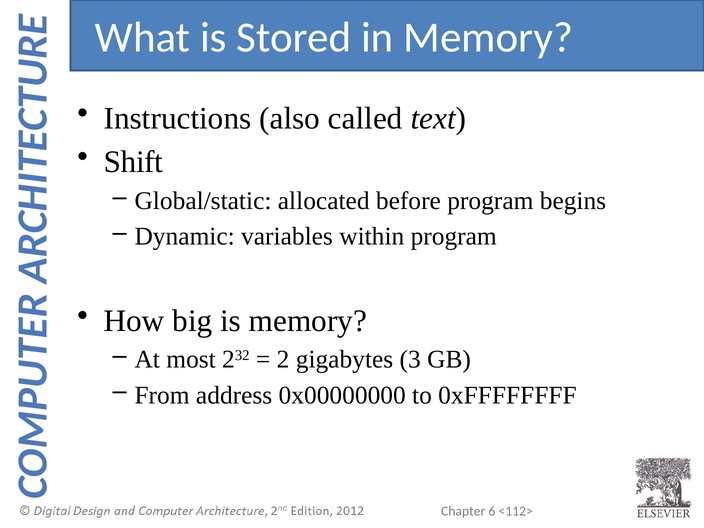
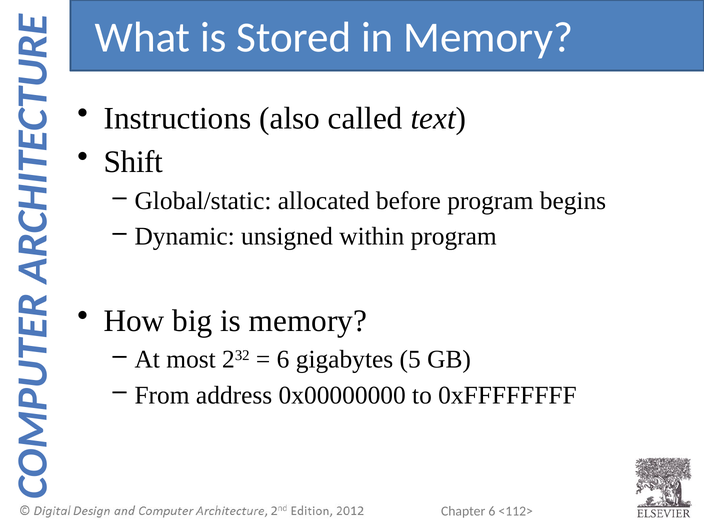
variables: variables -> unsigned (287, 236)
2: 2 -> 6 (283, 360)
3: 3 -> 5 (410, 360)
